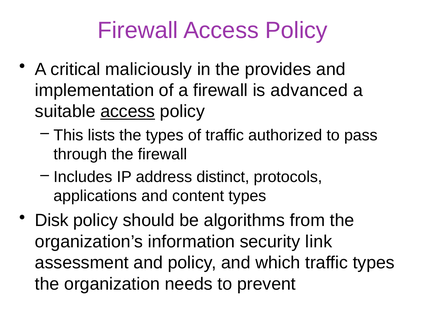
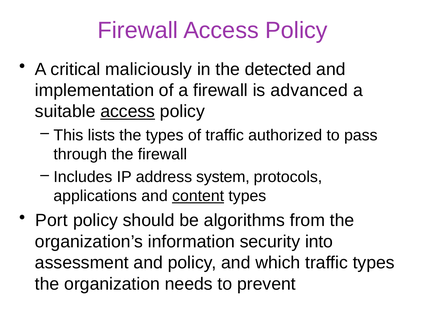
provides: provides -> detected (278, 69)
distinct: distinct -> system (223, 177)
content underline: none -> present (198, 196)
Disk: Disk -> Port (51, 220)
link: link -> into (319, 241)
